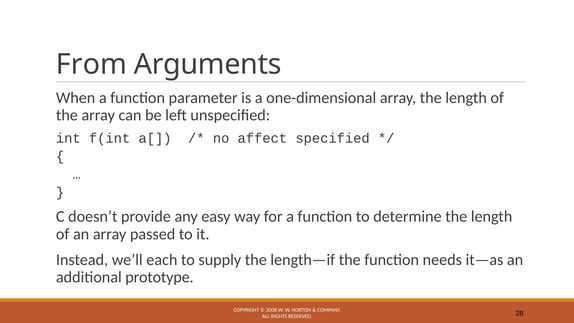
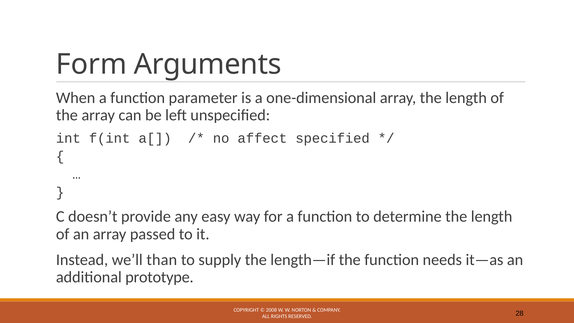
From: From -> Form (91, 64)
each: each -> than (162, 260)
